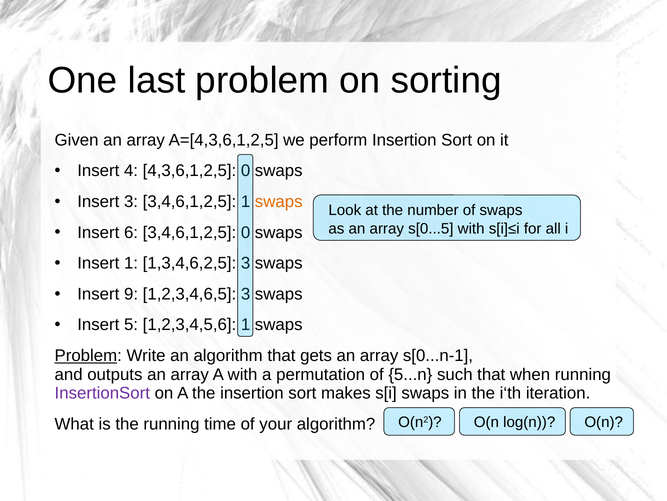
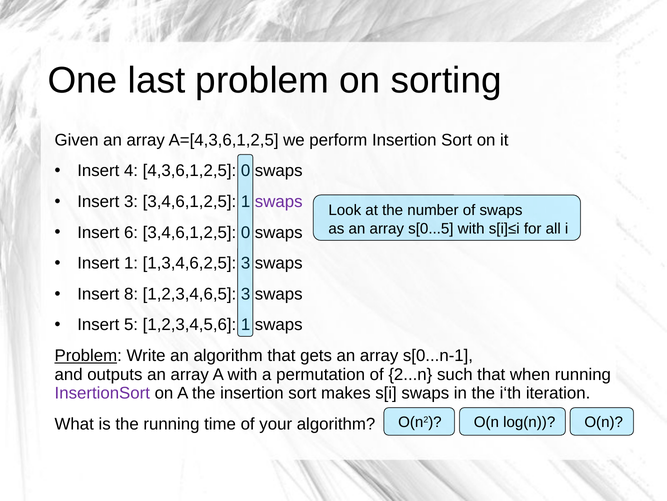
swaps colour: orange -> purple (279, 201)
9: 9 -> 8 (131, 294)
5...n: 5...n -> 2...n (410, 374)
